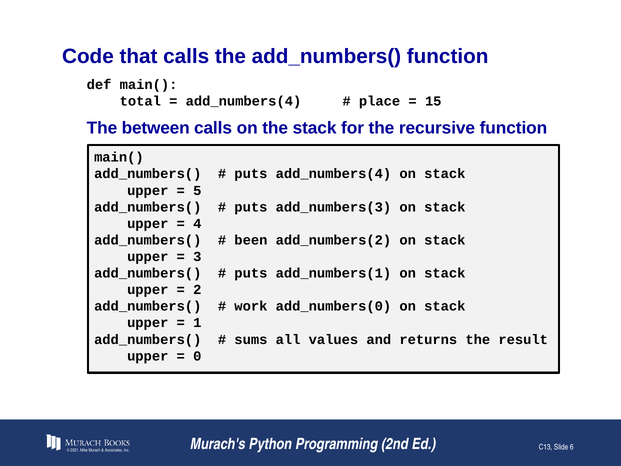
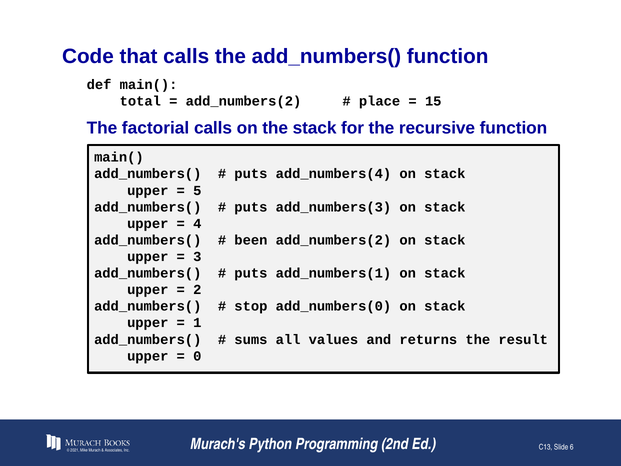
add_numbers(4: add_numbers(4 -> add_numbers(2 (243, 101)
between: between -> factorial (156, 128)
work: work -> stop (251, 306)
